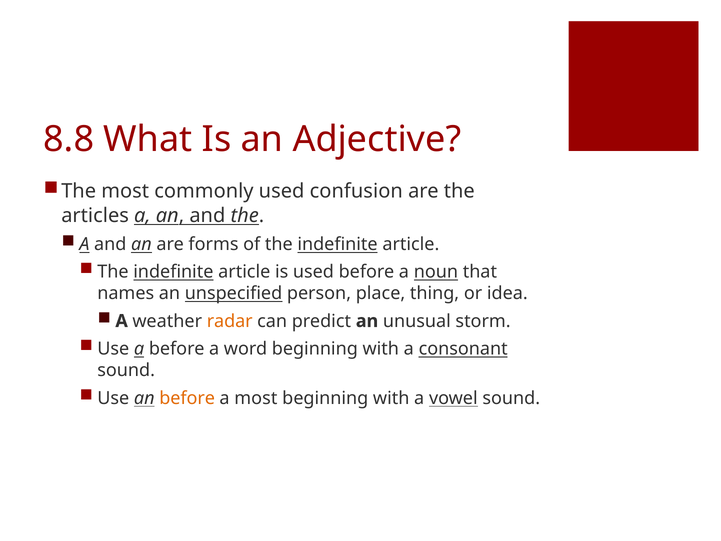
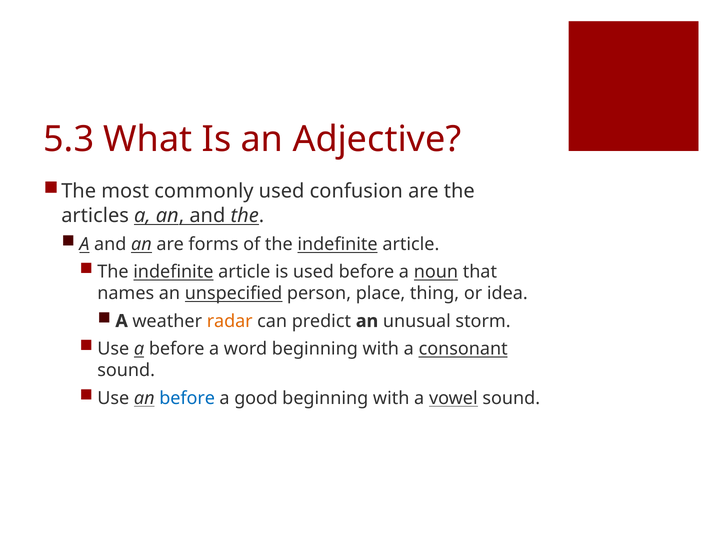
8.8: 8.8 -> 5.3 (69, 139)
before colour: orange -> blue (187, 398)
a most: most -> good (256, 398)
